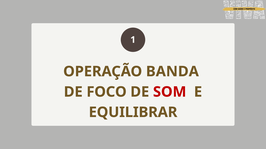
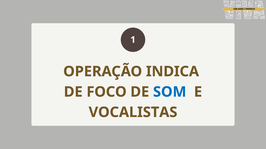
BANDA: BANDA -> INDICA (172, 72)
SOM colour: red -> blue (170, 92)
EQUILIBRAR: EQUILIBRAR -> VOCALISTAS (133, 113)
